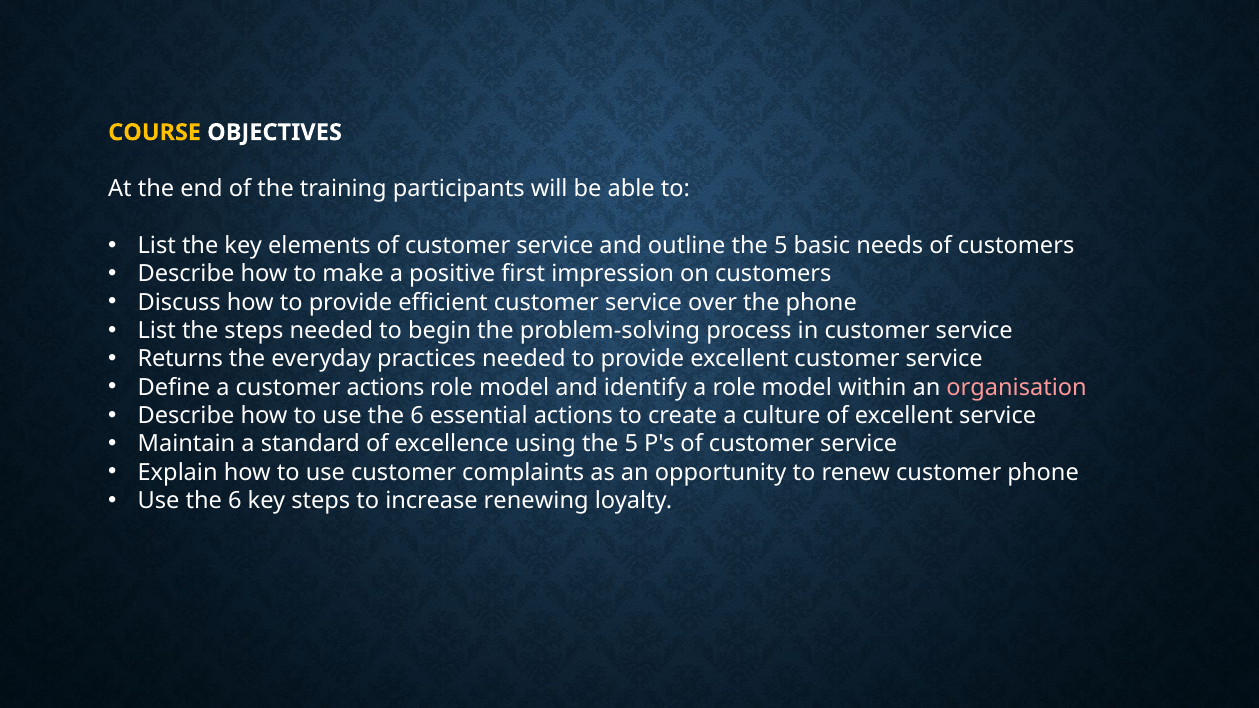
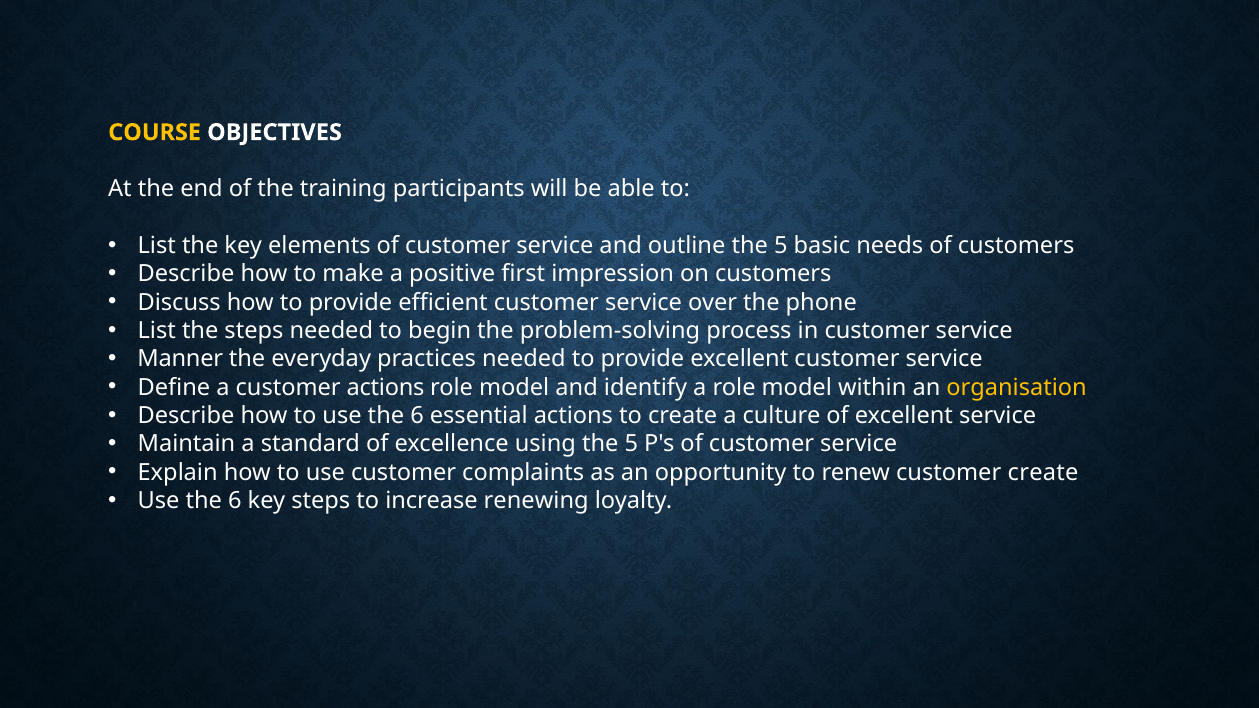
Returns: Returns -> Manner (180, 359)
organisation colour: pink -> yellow (1017, 387)
customer phone: phone -> create (1043, 472)
